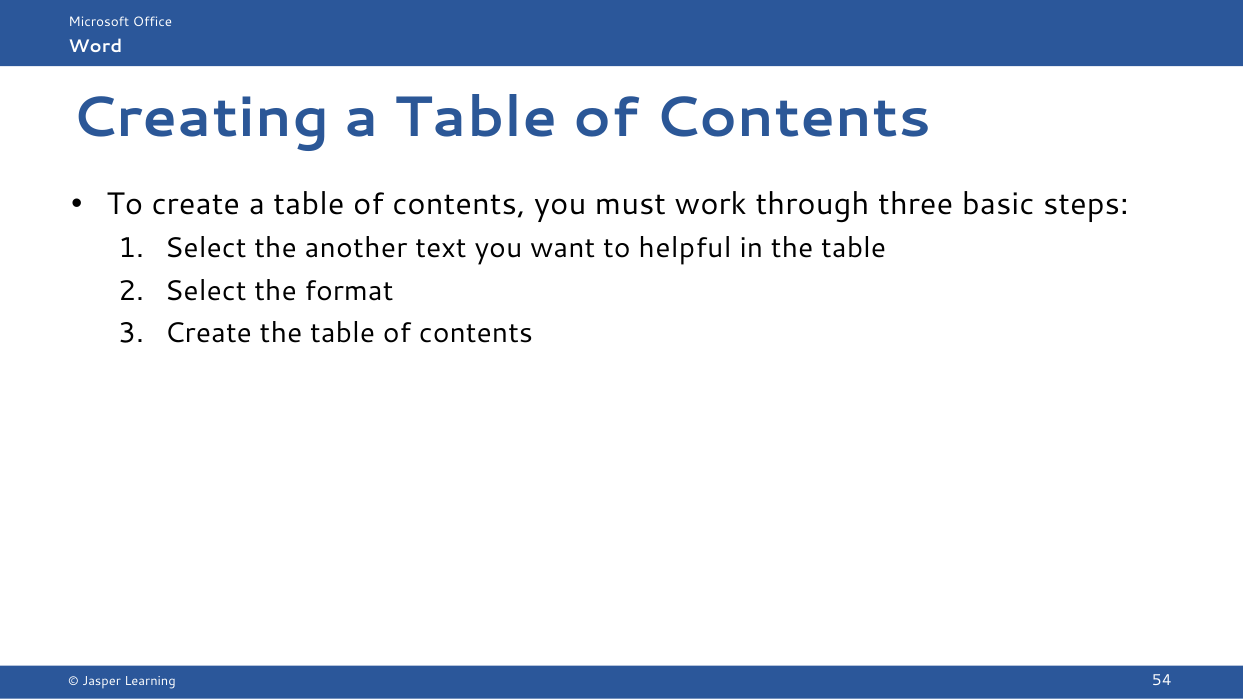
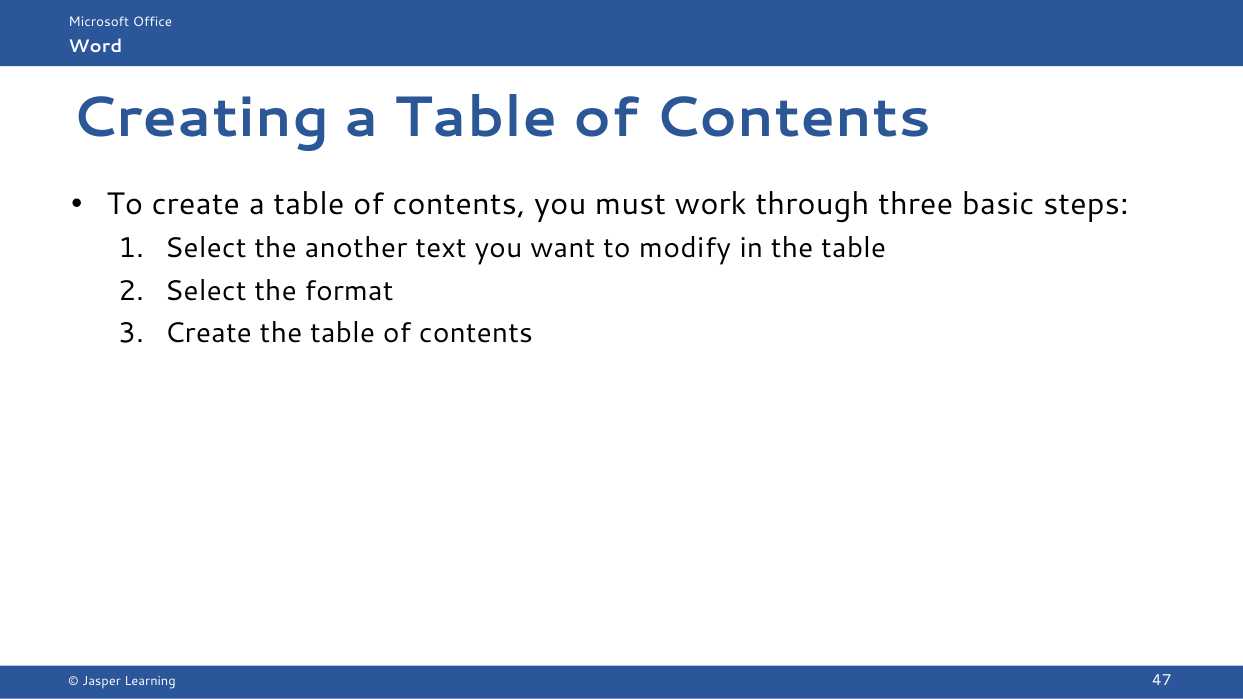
helpful: helpful -> modify (685, 249)
54: 54 -> 47 (1162, 680)
